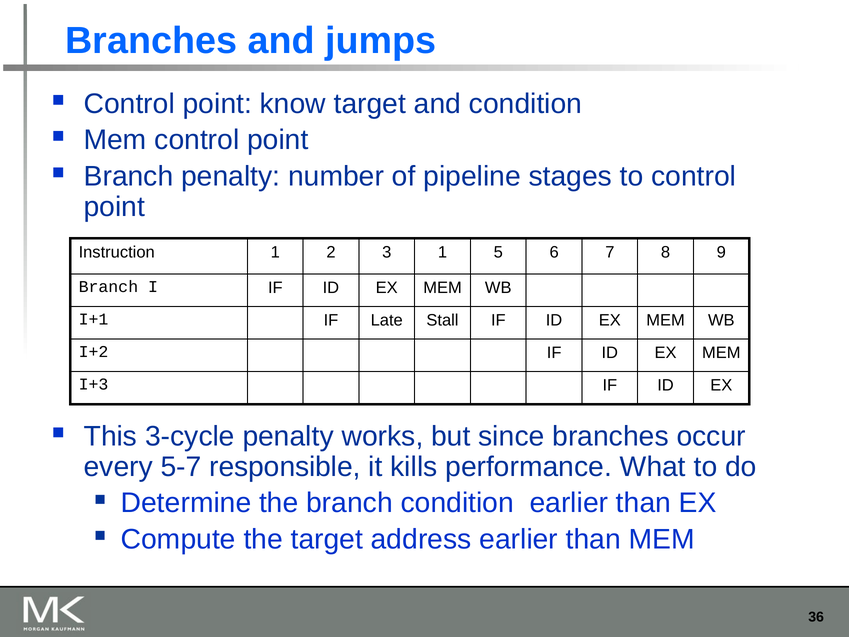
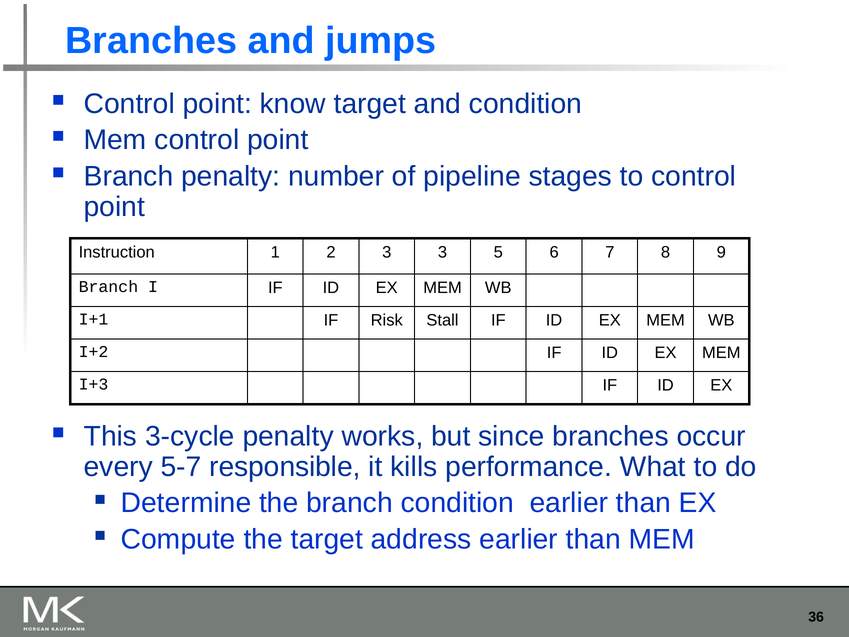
3 1: 1 -> 3 (443, 252)
Late: Late -> Risk (387, 320)
